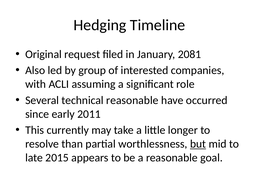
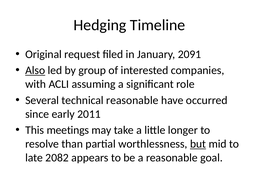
2081: 2081 -> 2091 (189, 54)
Also underline: none -> present (35, 70)
currently: currently -> meetings (68, 130)
2015: 2015 -> 2082 (57, 158)
